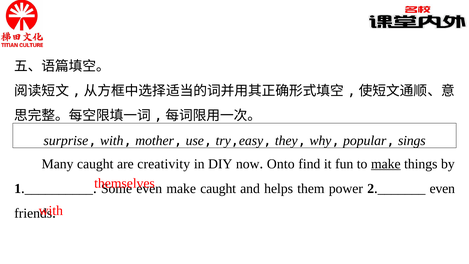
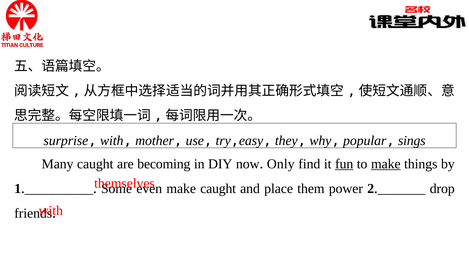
creativity: creativity -> becoming (164, 164)
Onto: Onto -> Only (281, 164)
fun underline: none -> present (344, 164)
helps: helps -> place (279, 188)
even: even -> drop (442, 188)
